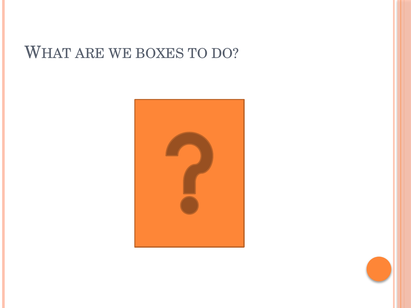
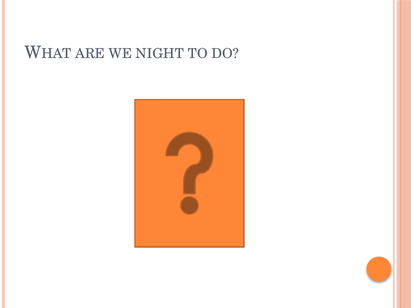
BOXES: BOXES -> NIGHT (160, 54)
